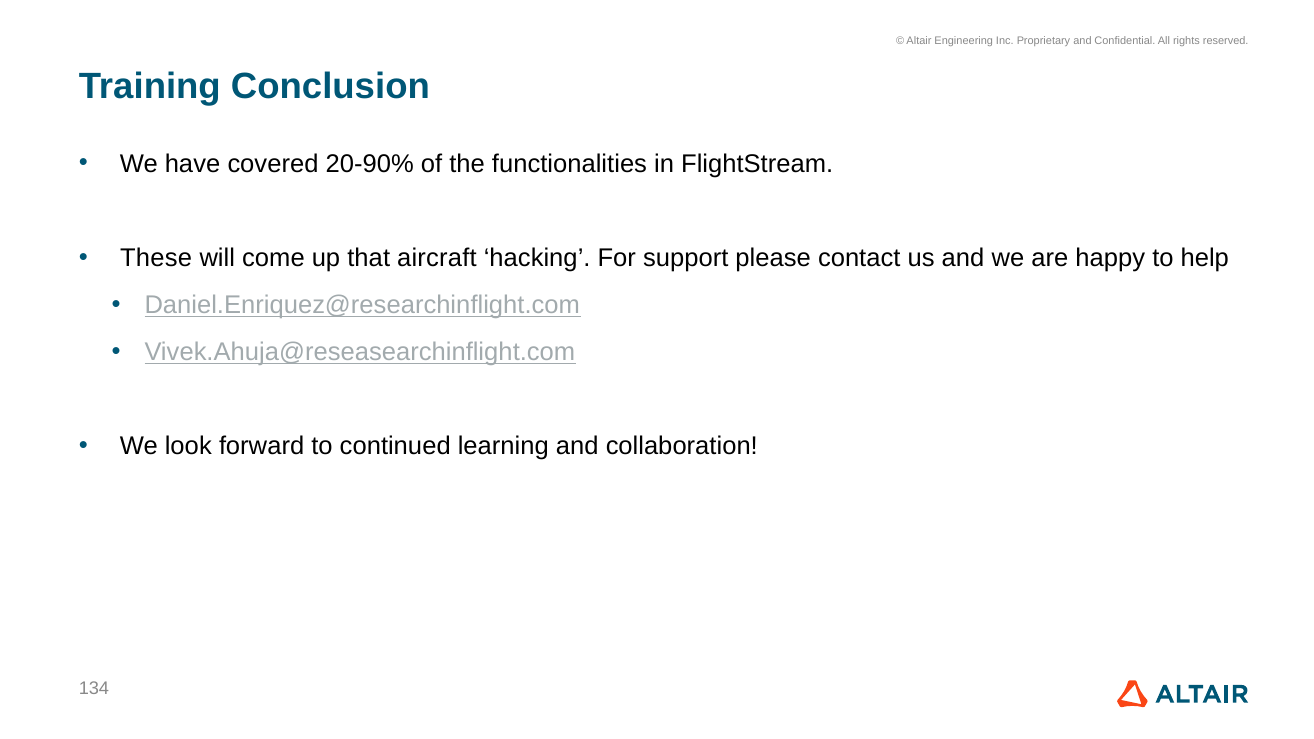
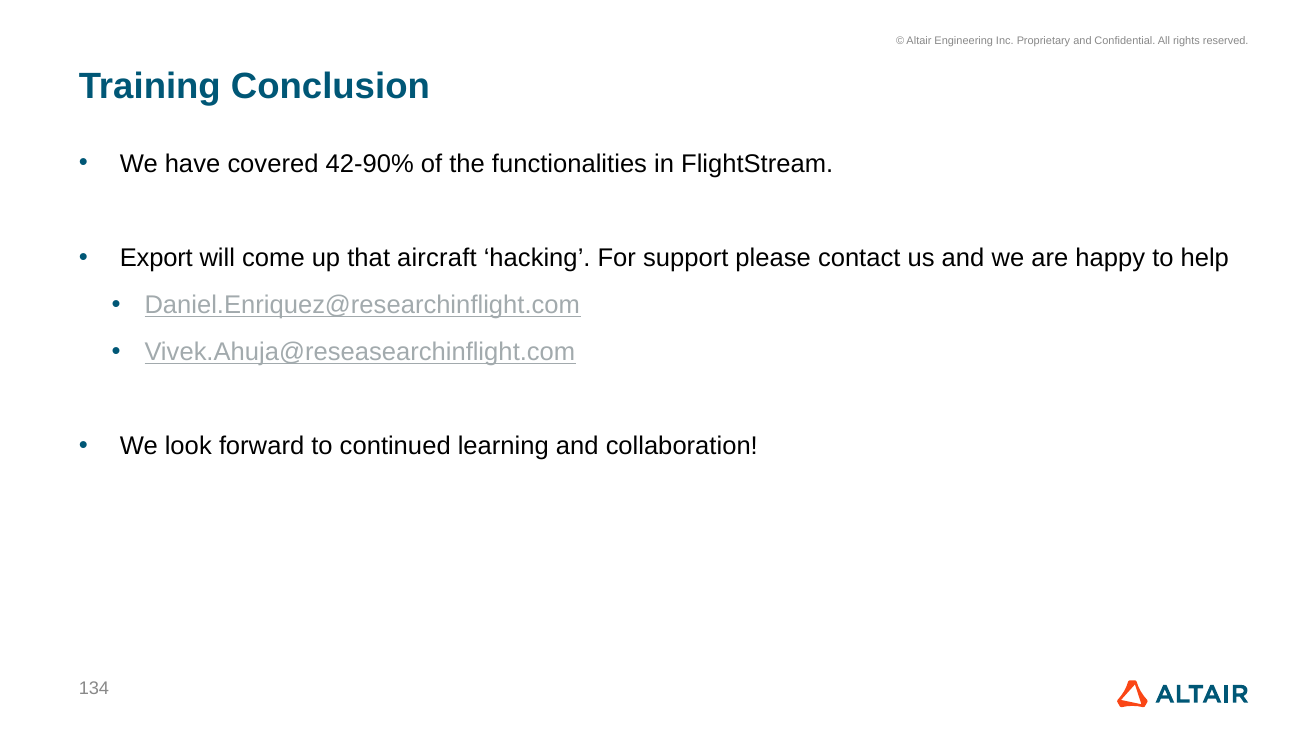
20-90%: 20-90% -> 42-90% (370, 164)
These: These -> Export (156, 258)
